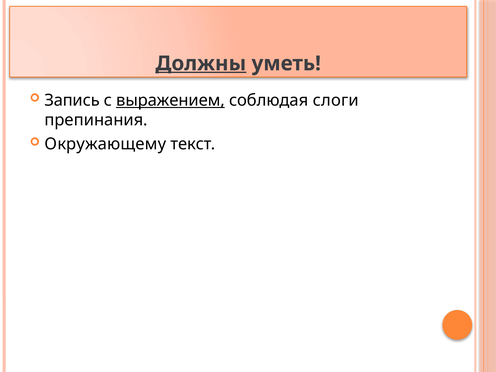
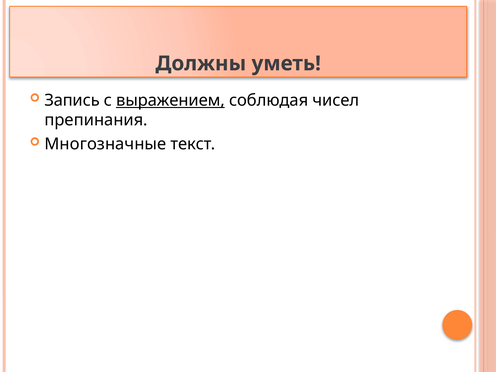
Должны underline: present -> none (201, 63)
слоги: слоги -> чисел (336, 100)
Окружающему: Окружающему -> Многозначные (105, 144)
